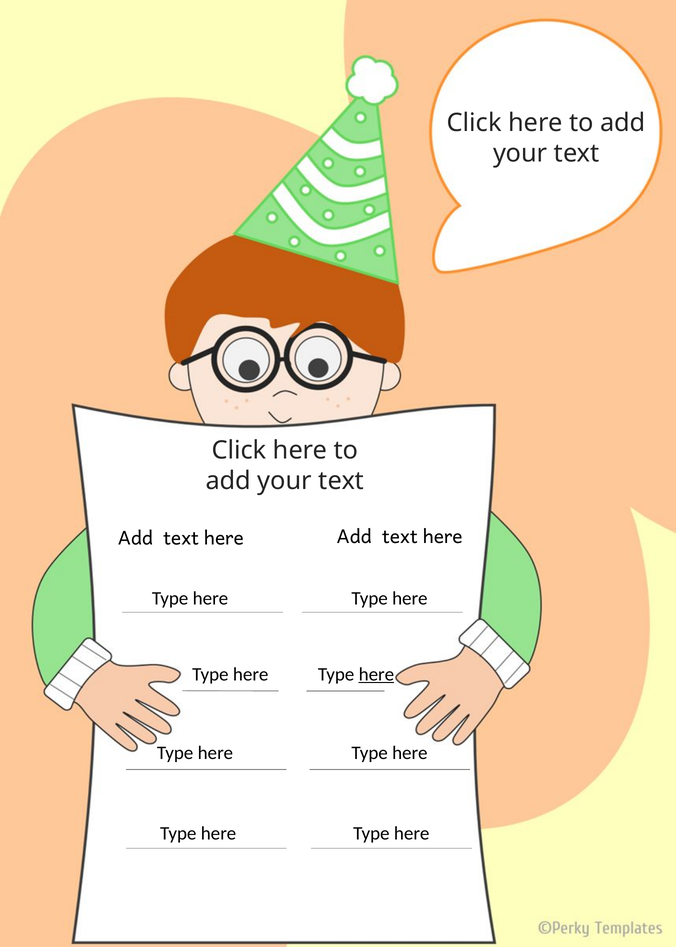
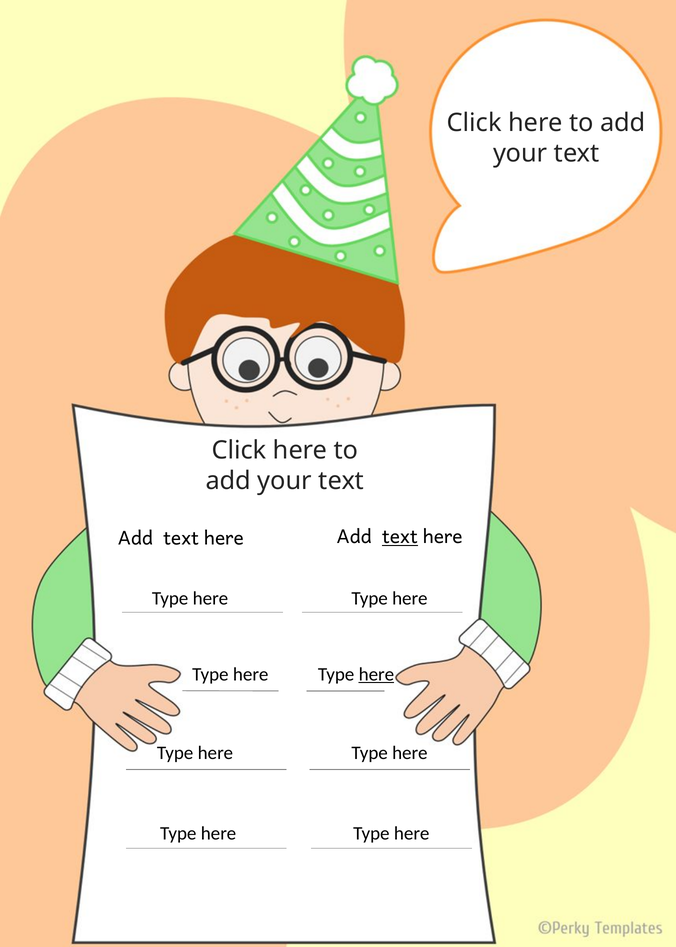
text underline: none -> present (400, 537)
